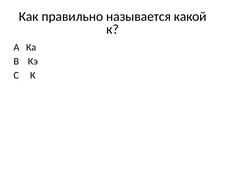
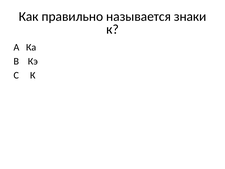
какой: какой -> знаки (190, 16)
